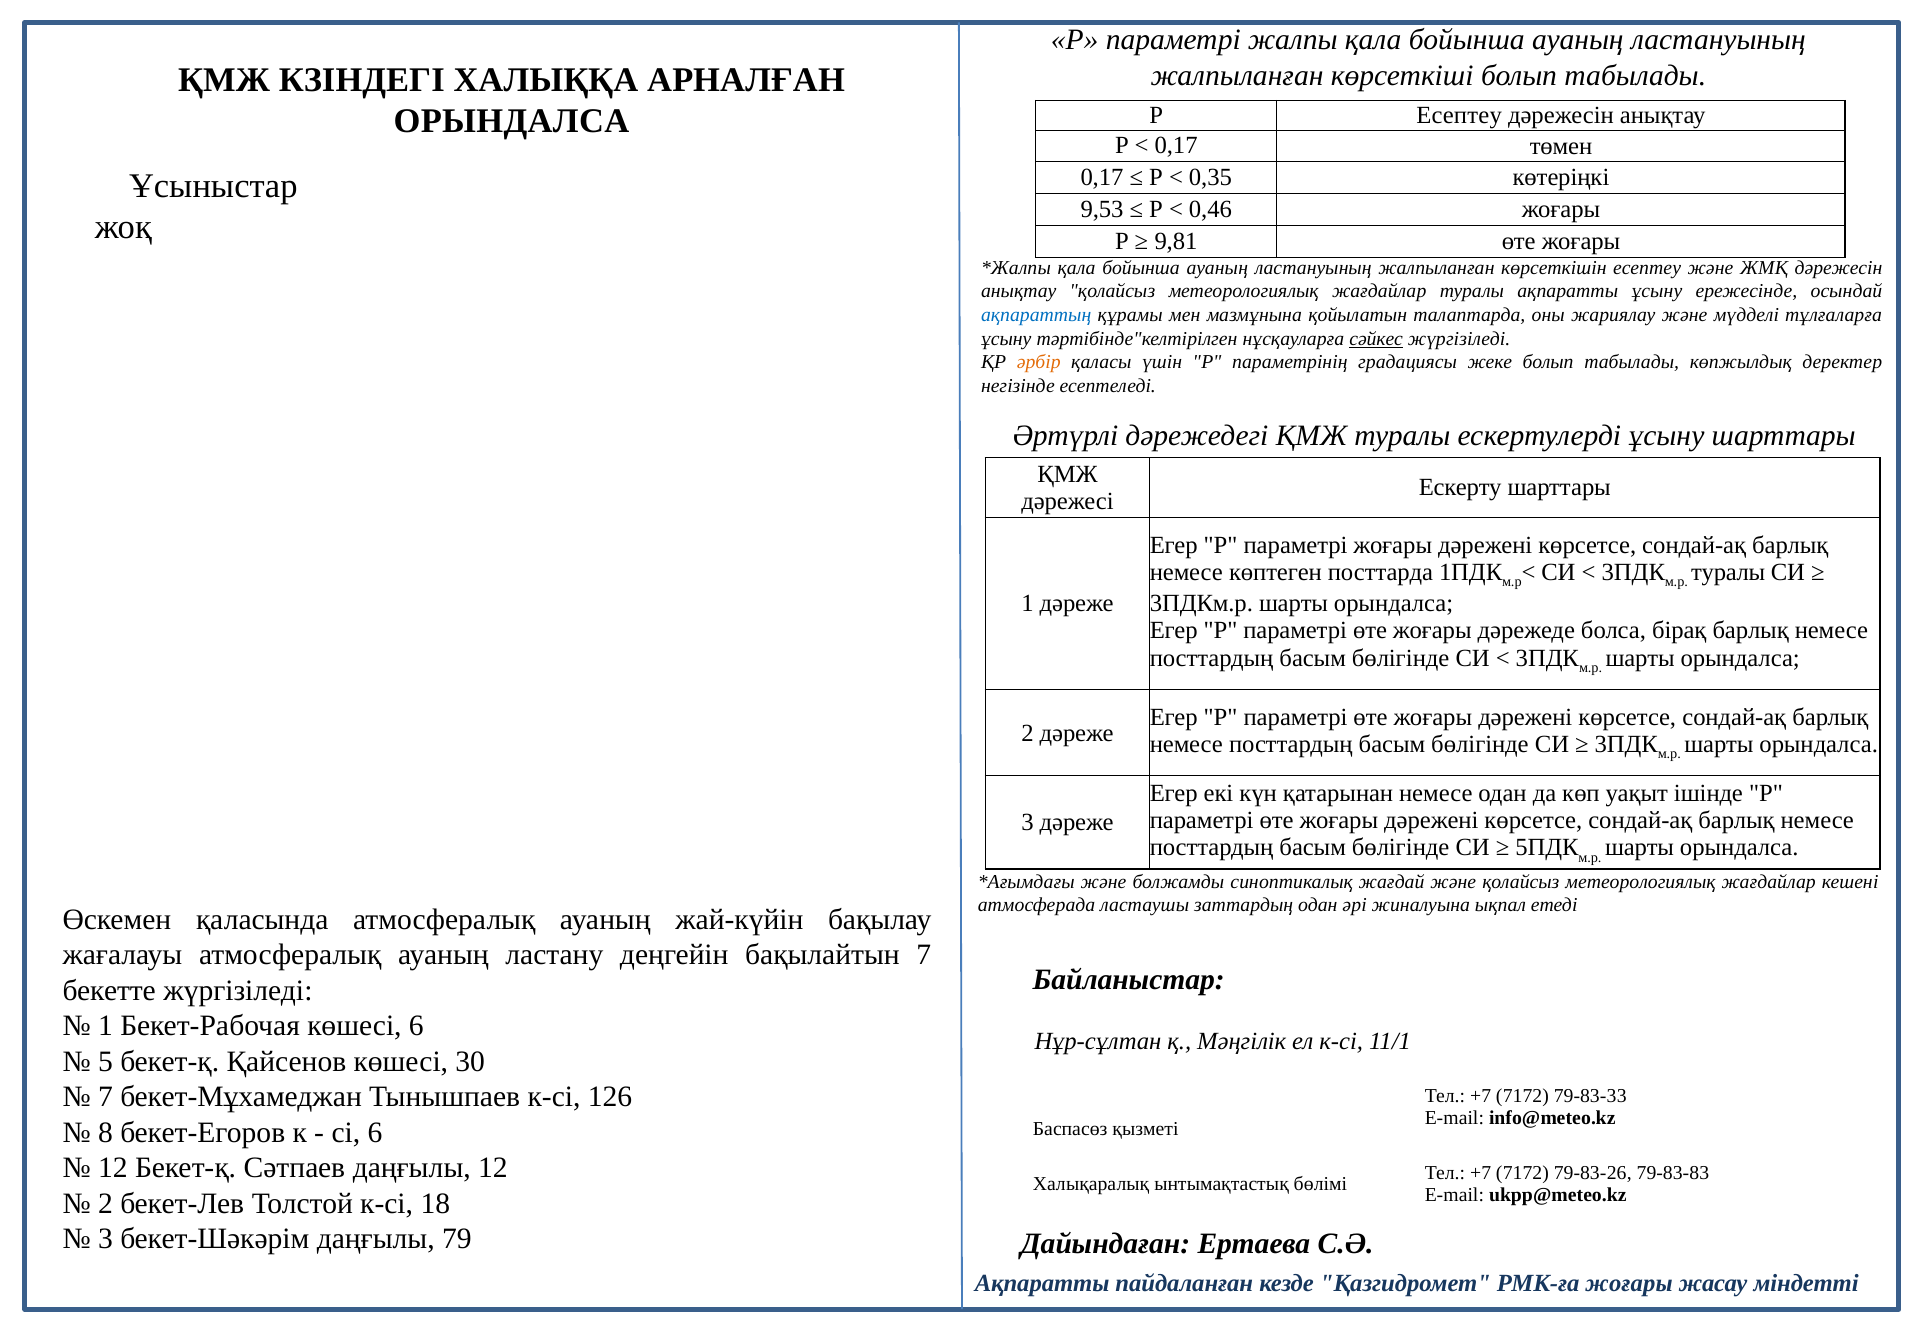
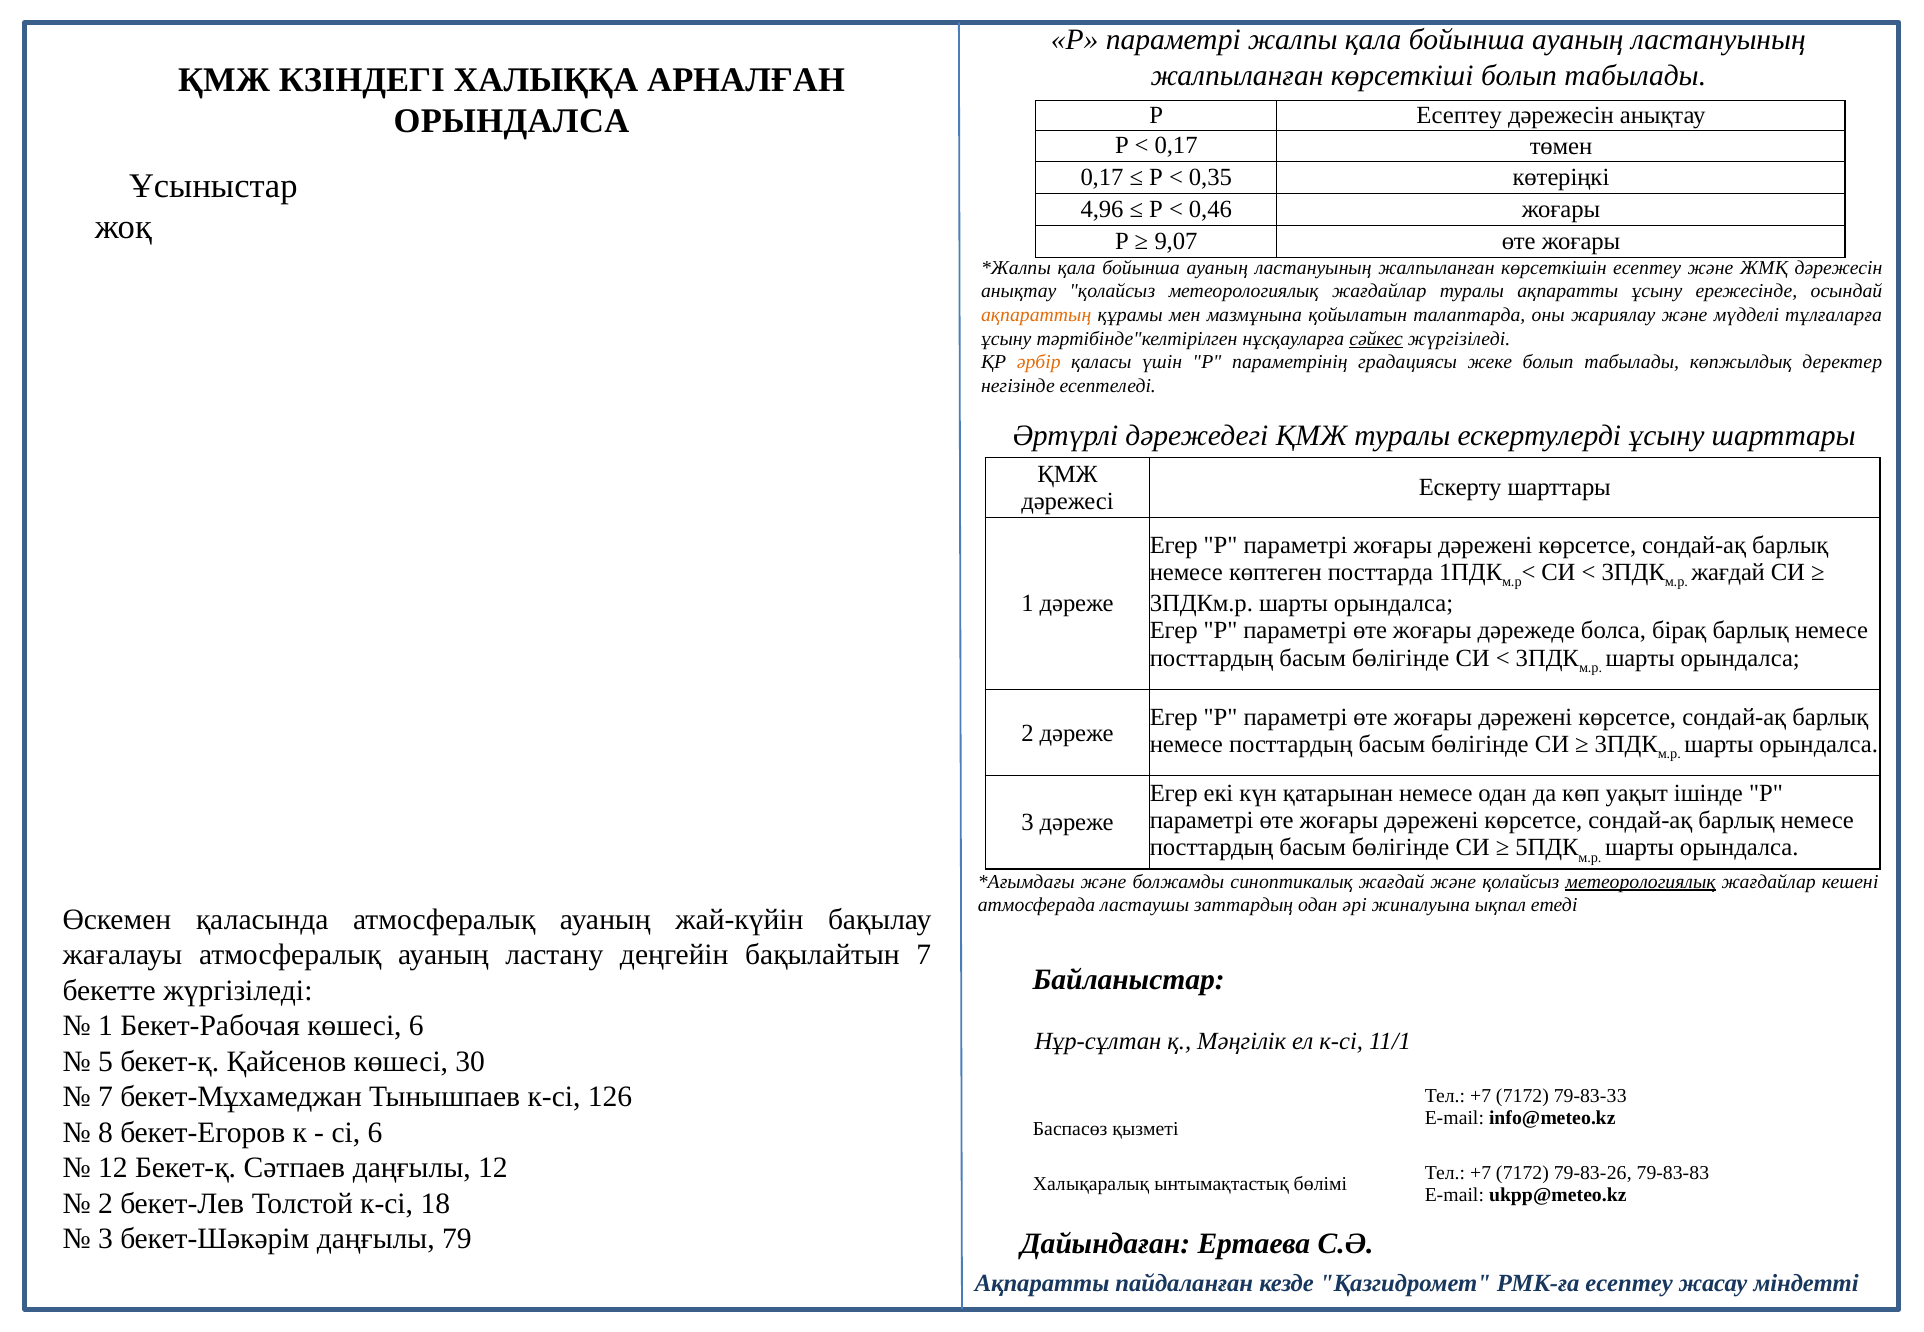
9,53: 9,53 -> 4,96 (1102, 209)
9,81: 9,81 -> 9,07 (1176, 241)
ақпараттың colour: blue -> orange (1036, 315)
туралы: туралы -> жағдай (1728, 572)
метеорологиялық underline: none -> present (1641, 881)
РМК-ға жоғары: жоғары -> есептеу (1629, 1284)
